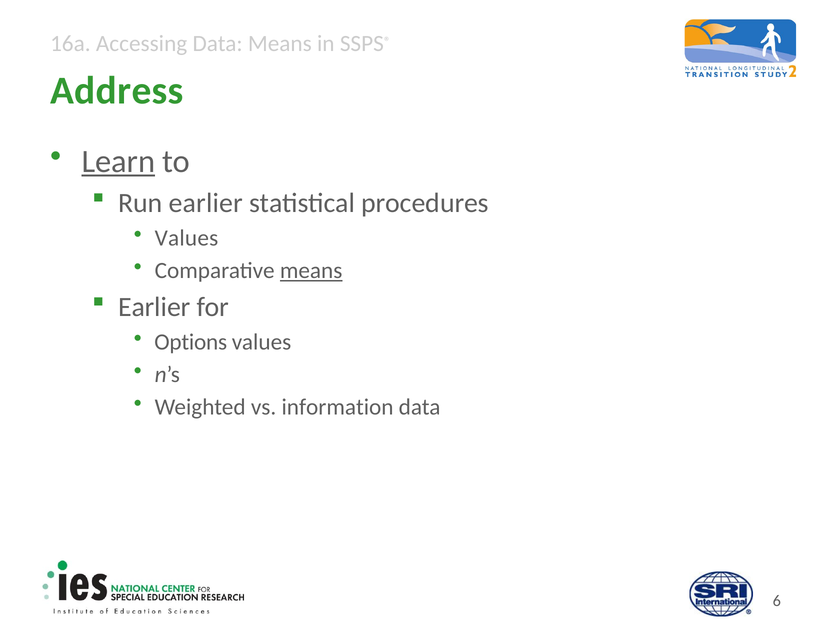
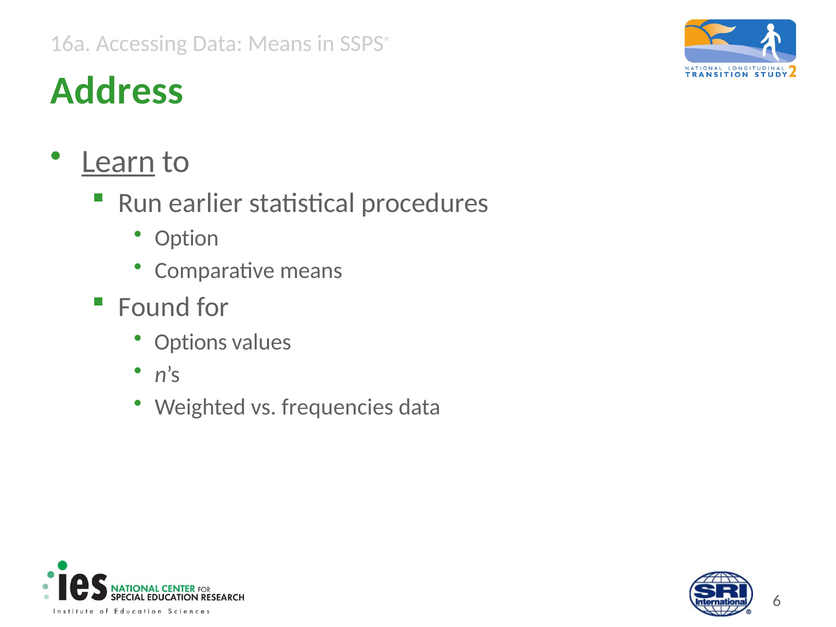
Values: Values -> Option (187, 238)
means underline: present -> none (311, 271)
Earlier: Earlier -> Found (154, 307)
information: information -> frequencies (337, 407)
